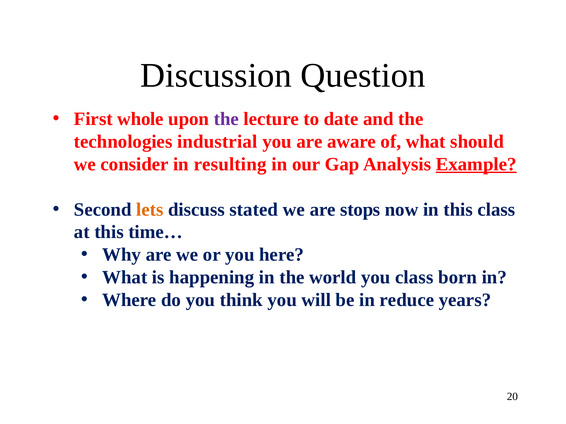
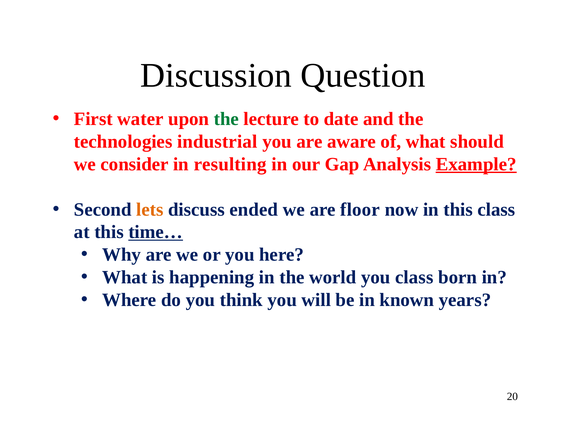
whole: whole -> water (140, 119)
the colour: purple -> green (226, 119)
stated: stated -> ended (254, 210)
stops: stops -> floor (360, 210)
time… underline: none -> present (156, 232)
reduce: reduce -> known (407, 300)
